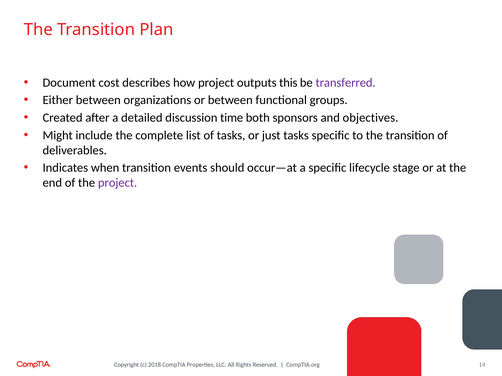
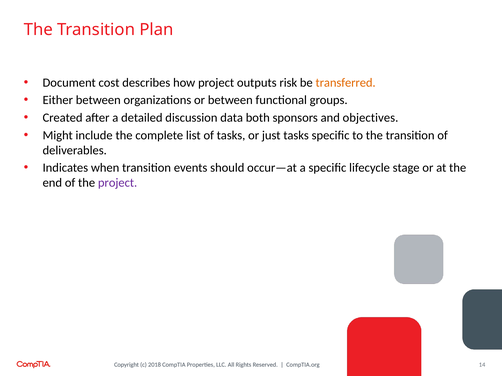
this: this -> risk (288, 83)
transferred colour: purple -> orange (346, 83)
time: time -> data (232, 118)
